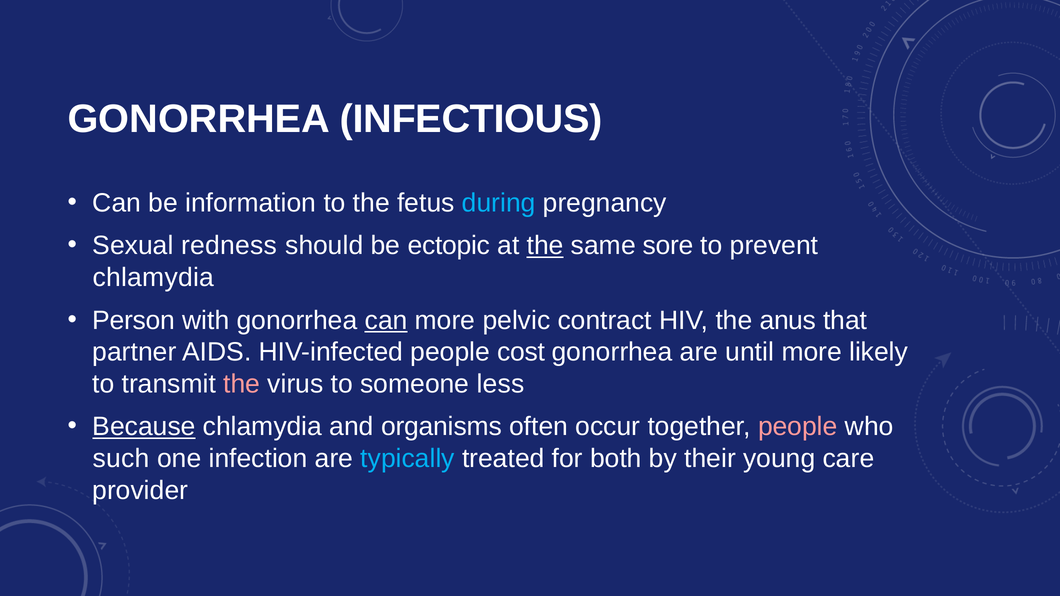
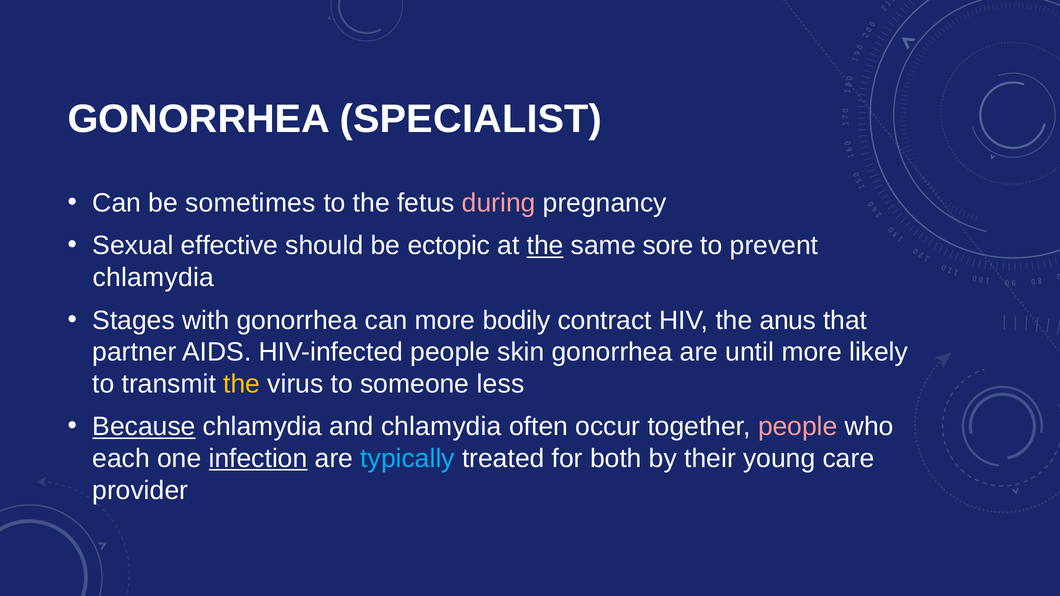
INFECTIOUS: INFECTIOUS -> SPECIALIST (471, 119)
information: information -> sometimes (251, 203)
during colour: light blue -> pink (499, 203)
redness: redness -> effective (229, 246)
Person: Person -> Stages (134, 320)
can underline: present -> none (386, 320)
pelvic: pelvic -> bodily (517, 320)
cost: cost -> skin (521, 352)
the colour: pink -> yellow (242, 384)
and organisms: organisms -> chlamydia (441, 427)
such: such -> each (121, 459)
infection underline: none -> present (258, 459)
